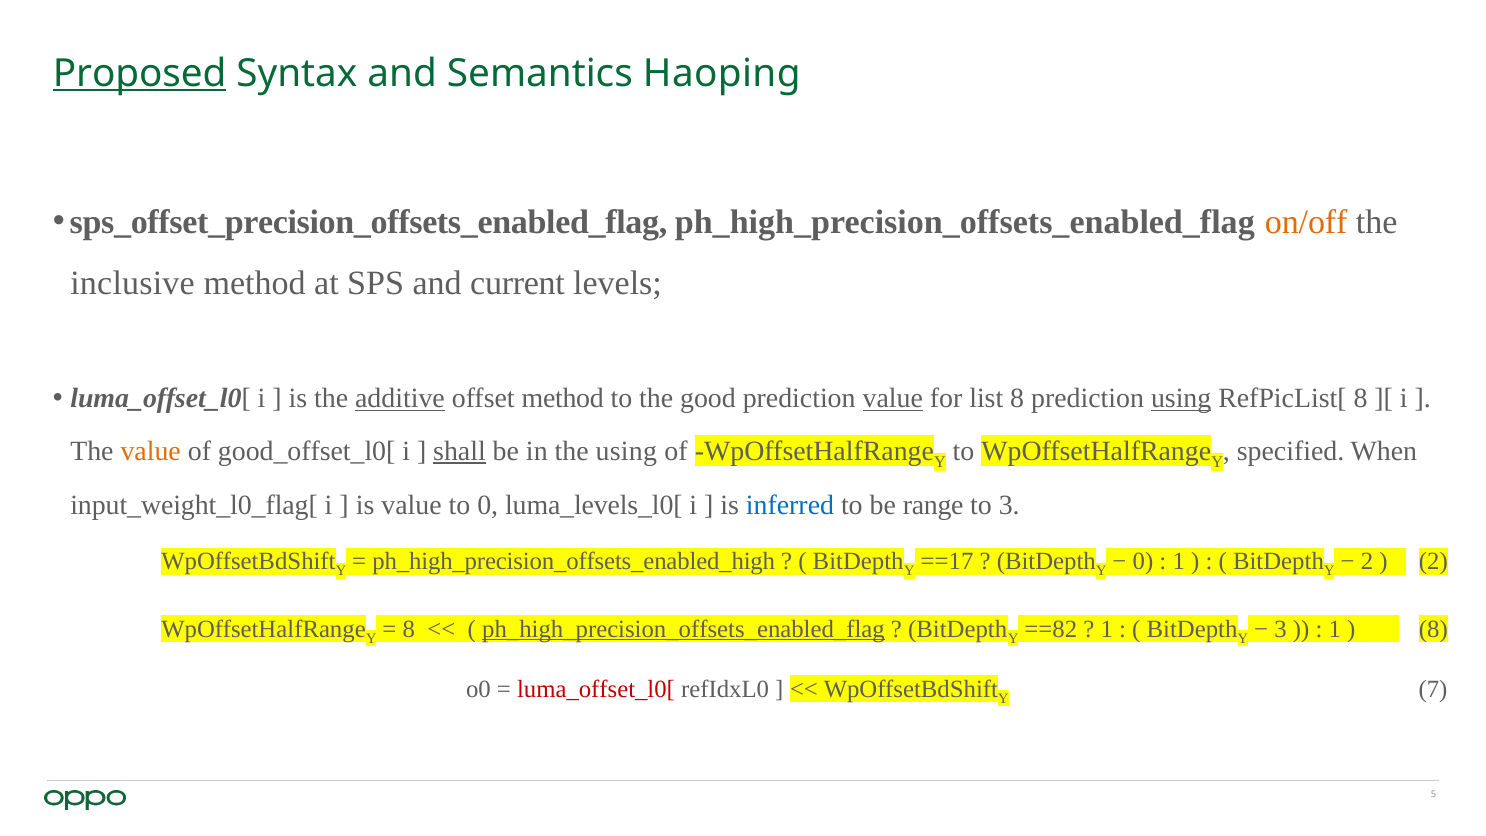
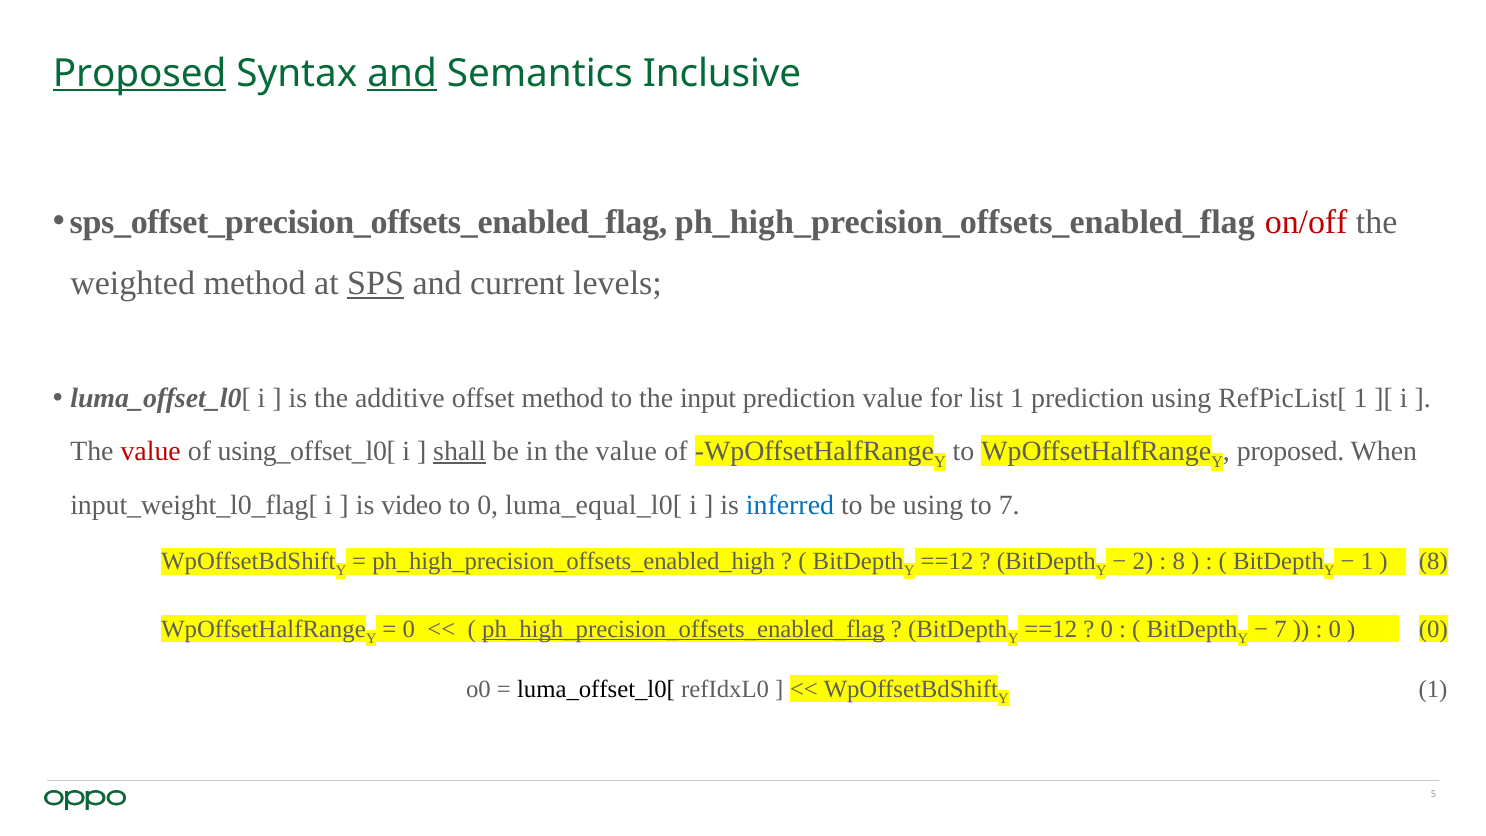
and underline: none -> present (402, 74)
Haoping: Haoping -> Inclusive (722, 74)
on/off colour: orange -> red (1306, 222)
inclusive: inclusive -> weighted (133, 284)
SPS underline: none -> present (376, 284)
additive underline: present -> none (400, 398)
good: good -> input (708, 398)
value underline: present -> none (893, 398)
list 8: 8 -> 1 (1017, 398)
using underline: present -> none (1181, 398)
RefPicList[ 8: 8 -> 1 (1361, 398)
value colour: orange -> red (151, 451)
good_offset_l0[: good_offset_l0[ -> using_offset_l0[ (307, 451)
in the using: using -> value (626, 451)
specified: specified -> proposed (1291, 451)
is value: value -> video (412, 506)
luma_levels_l0[: luma_levels_l0[ -> luma_equal_l0[ (594, 506)
be range: range -> using (933, 506)
to 3: 3 -> 7 (1009, 506)
==17: ==17 -> ==12 (947, 561)
0: 0 -> 2 (1143, 561)
1: 1 -> 8 (1179, 561)
2: 2 -> 1 (1367, 561)
2: 2 -> 8 (1433, 561)
8: 8 -> 0 (409, 629)
==82: ==82 -> ==12 (1051, 629)
1: 1 -> 0 (1107, 629)
3: 3 -> 7 (1281, 629)
1: 1 -> 0 (1335, 629)
8: 8 -> 0 (1433, 629)
luma_offset_l0[ colour: red -> black (596, 689)
7: 7 -> 1 (1433, 689)
